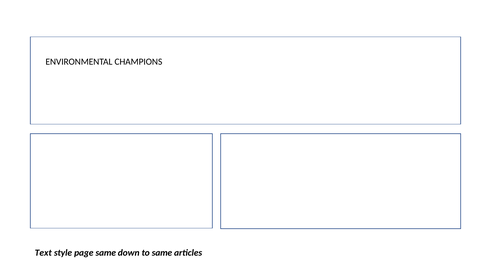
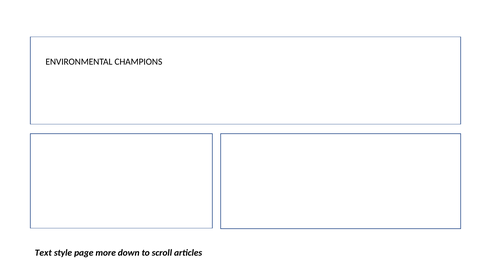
page same: same -> more (106, 253)
to same: same -> scroll (162, 253)
